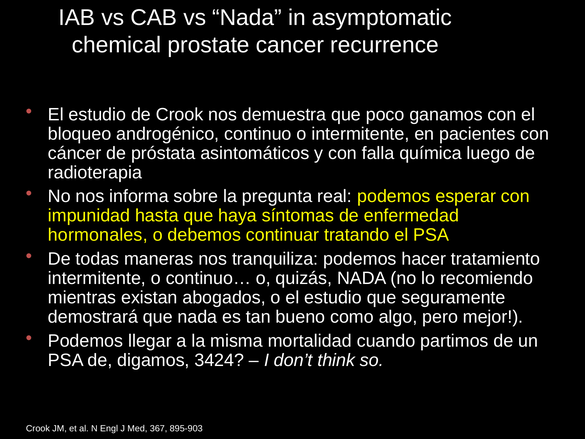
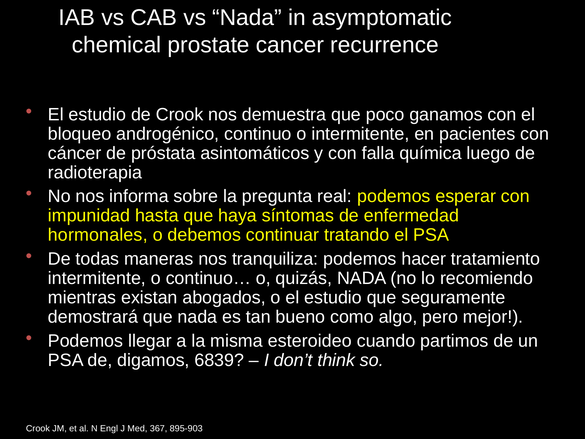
mortalidad: mortalidad -> esteroideo (310, 341)
3424: 3424 -> 6839 (219, 360)
